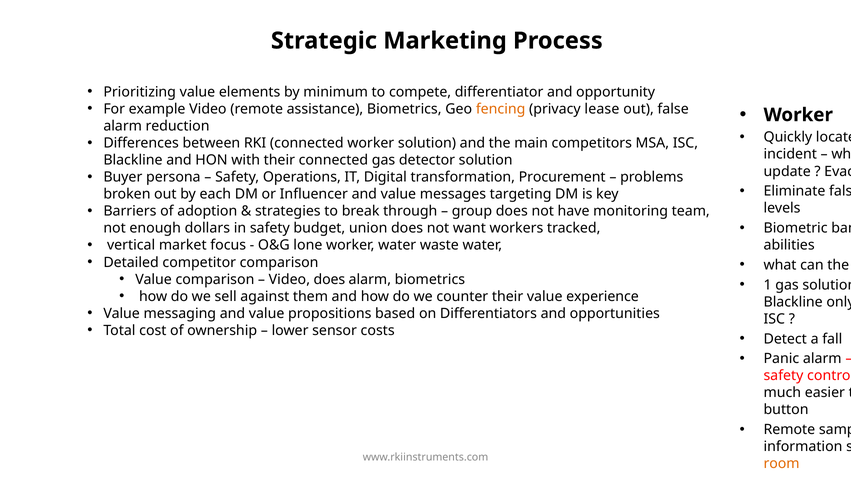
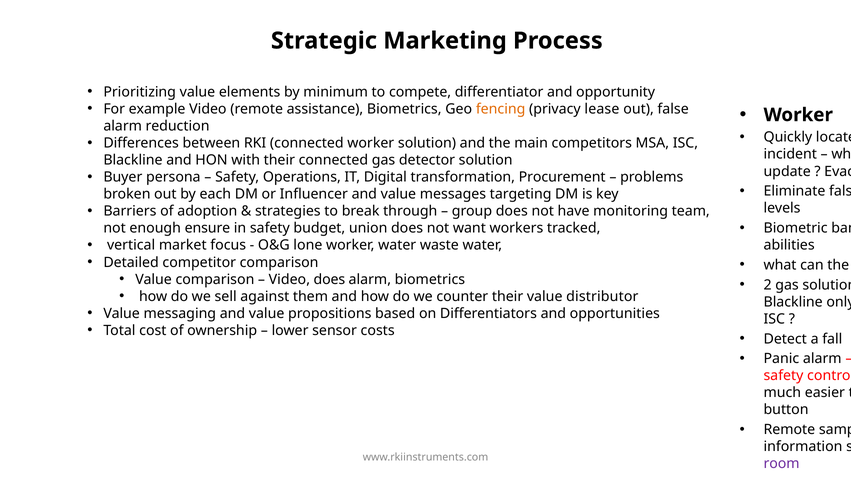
dollars: dollars -> ensure (207, 228)
1: 1 -> 2 (768, 285)
experience: experience -> distributor (602, 296)
room colour: orange -> purple (782, 463)
